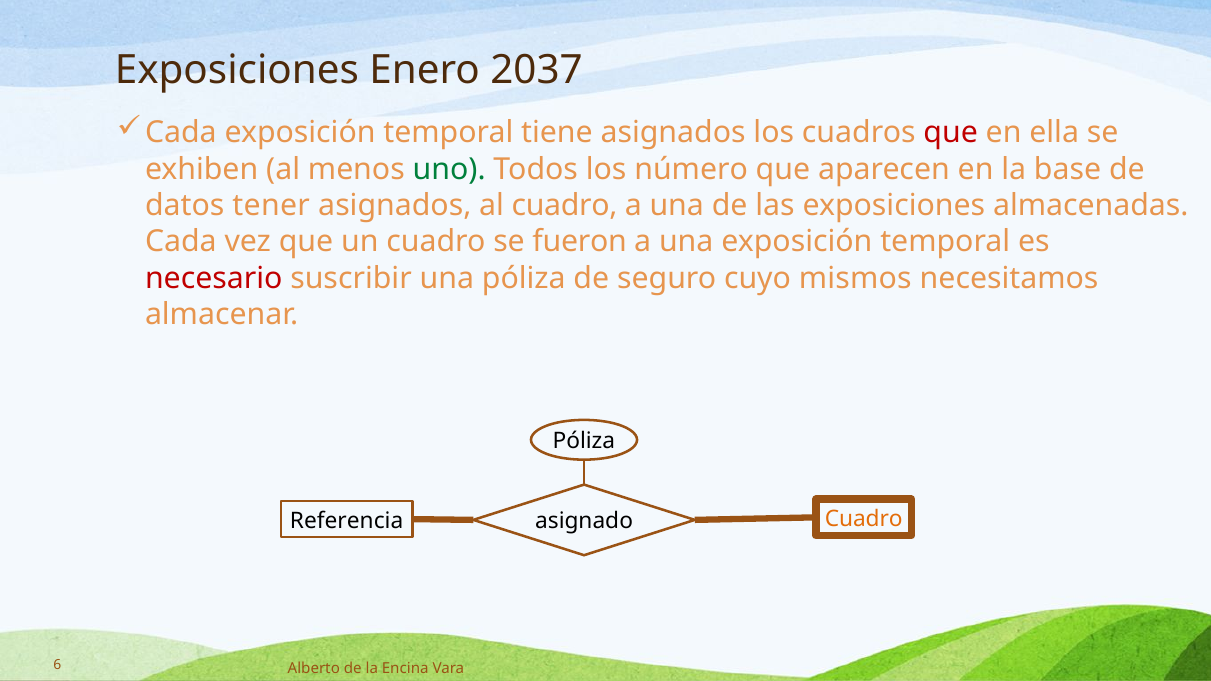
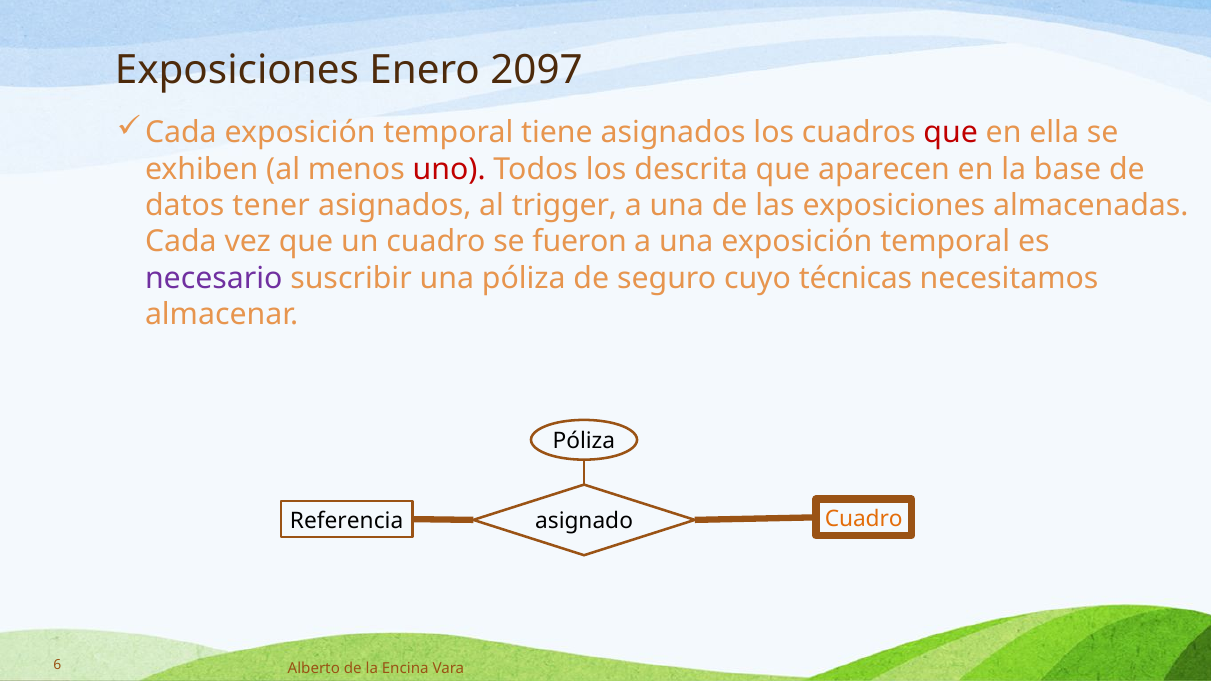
2037: 2037 -> 2097 (537, 71)
uno colour: green -> red (449, 169)
número: número -> descrita (691, 169)
al cuadro: cuadro -> trigger (564, 206)
necesario colour: red -> purple (214, 278)
mismos: mismos -> técnicas (855, 278)
